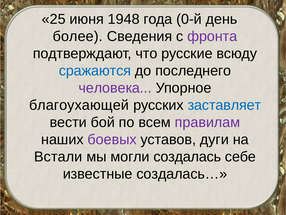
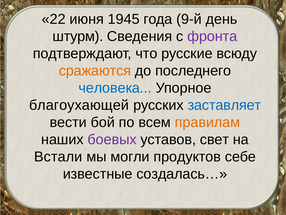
25: 25 -> 22 (54, 19)
1948: 1948 -> 1945 (124, 19)
0-й: 0-й -> 9-й (189, 19)
более: более -> штурм (78, 36)
сражаются colour: blue -> orange (95, 71)
человека colour: purple -> blue (115, 88)
правилам colour: purple -> orange (207, 122)
дуги: дуги -> свет (214, 139)
создалась: создалась -> продуктов (187, 156)
